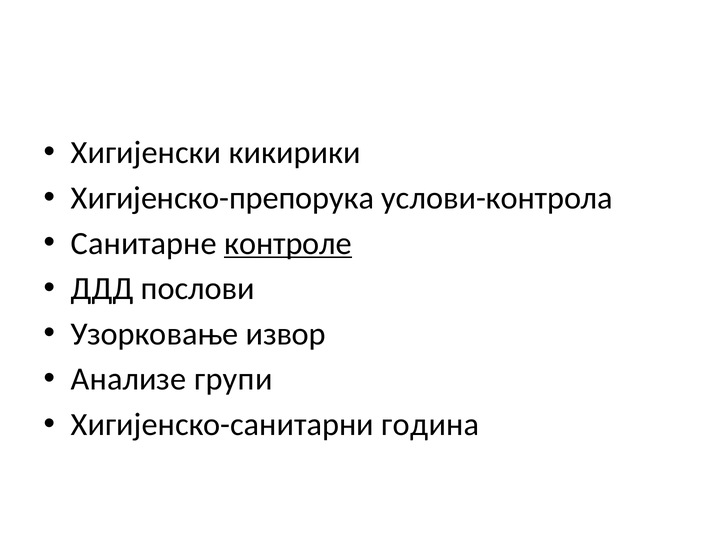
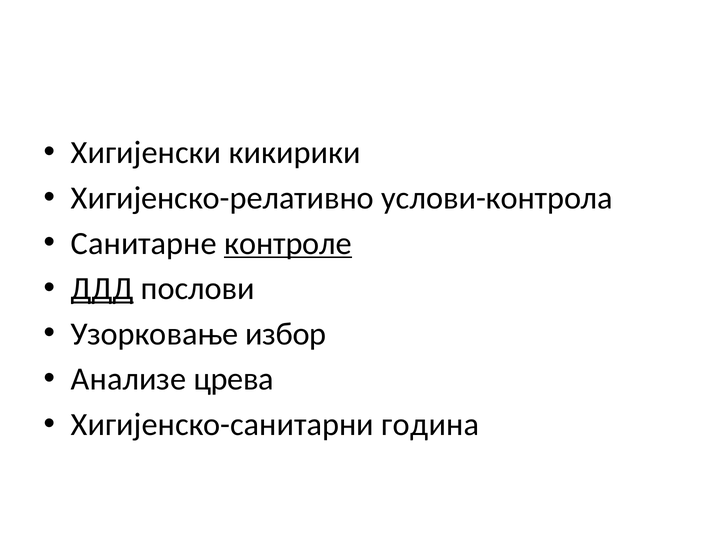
Хигијенско-препорука: Хигијенско-препорука -> Хигијенско-релативно (223, 198)
ДДД underline: none -> present (102, 289)
извор: извор -> избор (286, 334)
групи: групи -> црева (234, 379)
